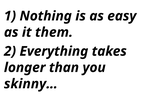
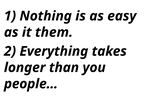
skinny…: skinny… -> people… (31, 84)
